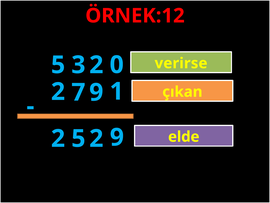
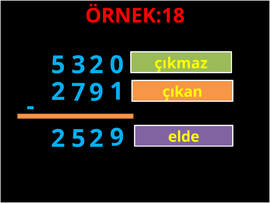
ÖRNEK:12: ÖRNEK:12 -> ÖRNEK:18 (135, 16)
verirse: verirse -> çıkmaz (181, 63)
